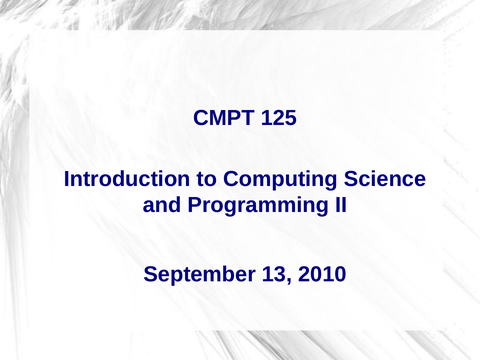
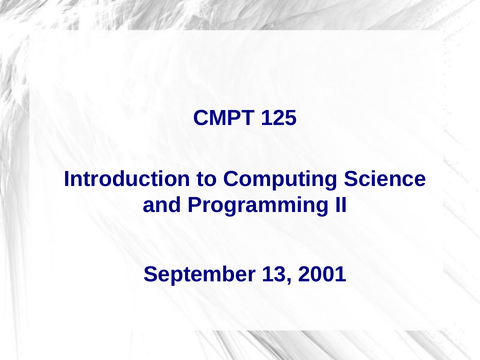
2010: 2010 -> 2001 (322, 274)
